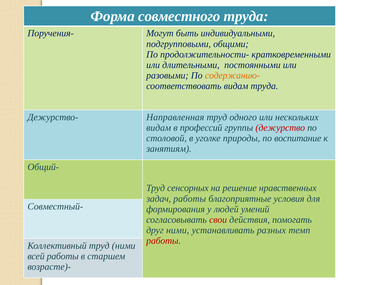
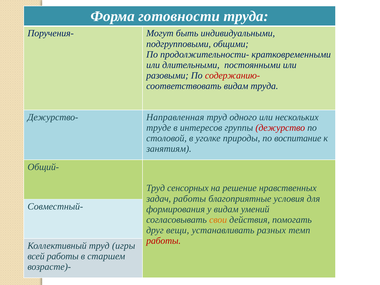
совместного: совместного -> готовности (179, 16)
содержанию- colour: orange -> red (232, 75)
видам: видам -> труде (159, 128)
профессий: профессий -> интересов (201, 128)
у людей: людей -> видам (226, 209)
свои colour: red -> orange (218, 220)
друг ними: ними -> вещи (178, 230)
труд ними: ними -> игры (124, 246)
